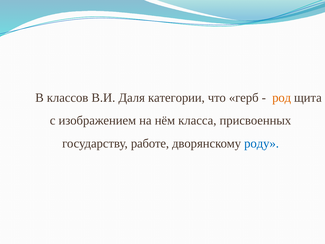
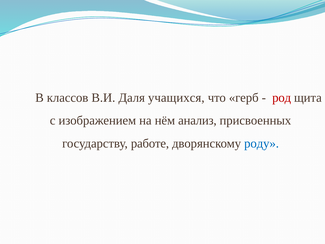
категории: категории -> учащихся (176, 98)
род colour: orange -> red (282, 98)
класса: класса -> анализ (197, 120)
